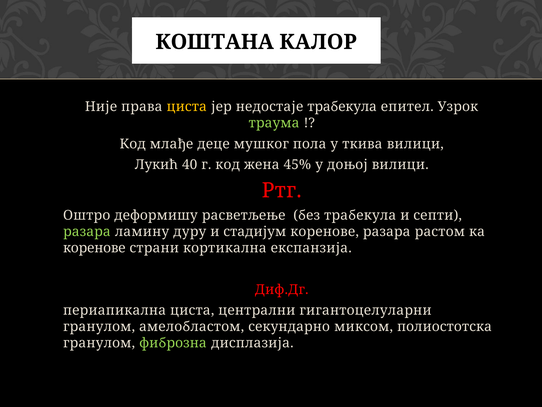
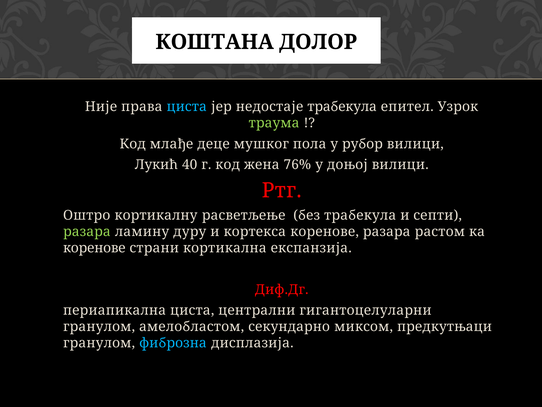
КАЛОР: КАЛОР -> ДОЛОР (318, 42)
циста colour: yellow -> light blue (187, 107)
ткива: ткива -> рубор (362, 144)
45%: 45% -> 76% (297, 164)
деформишу: деформишу -> кортикалну (156, 215)
стадијум: стадијум -> кортекса (255, 231)
полиостотска: полиостотска -> предкутњаци (445, 326)
фиброзна colour: light green -> light blue (173, 342)
